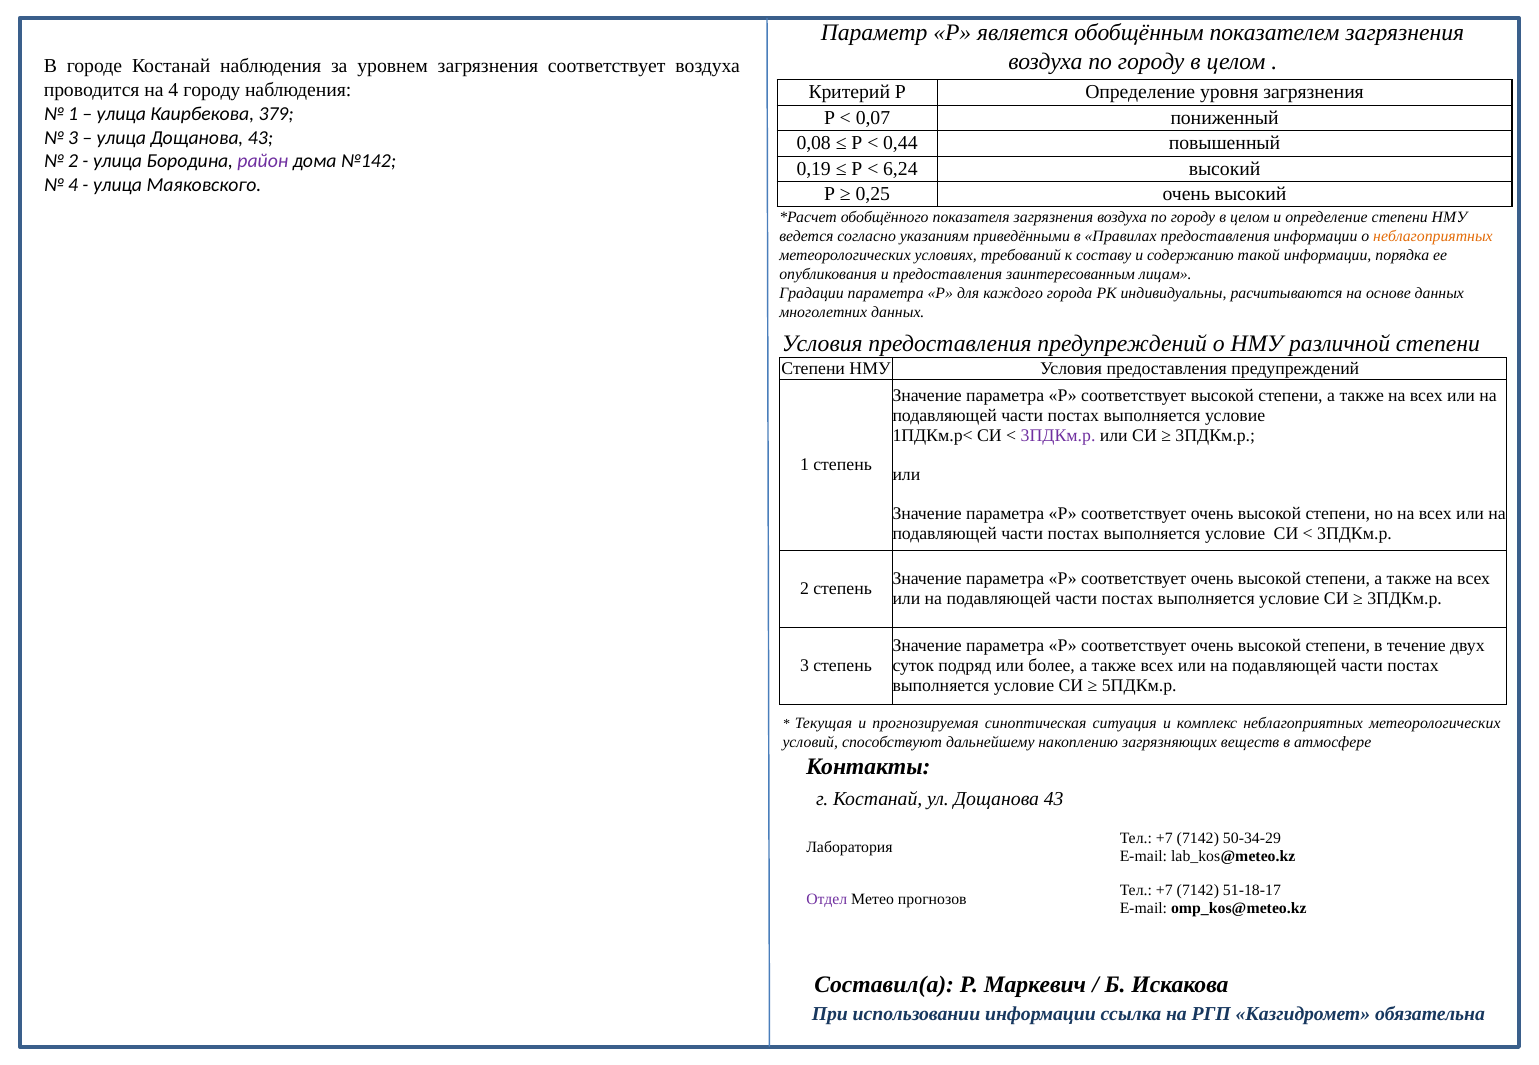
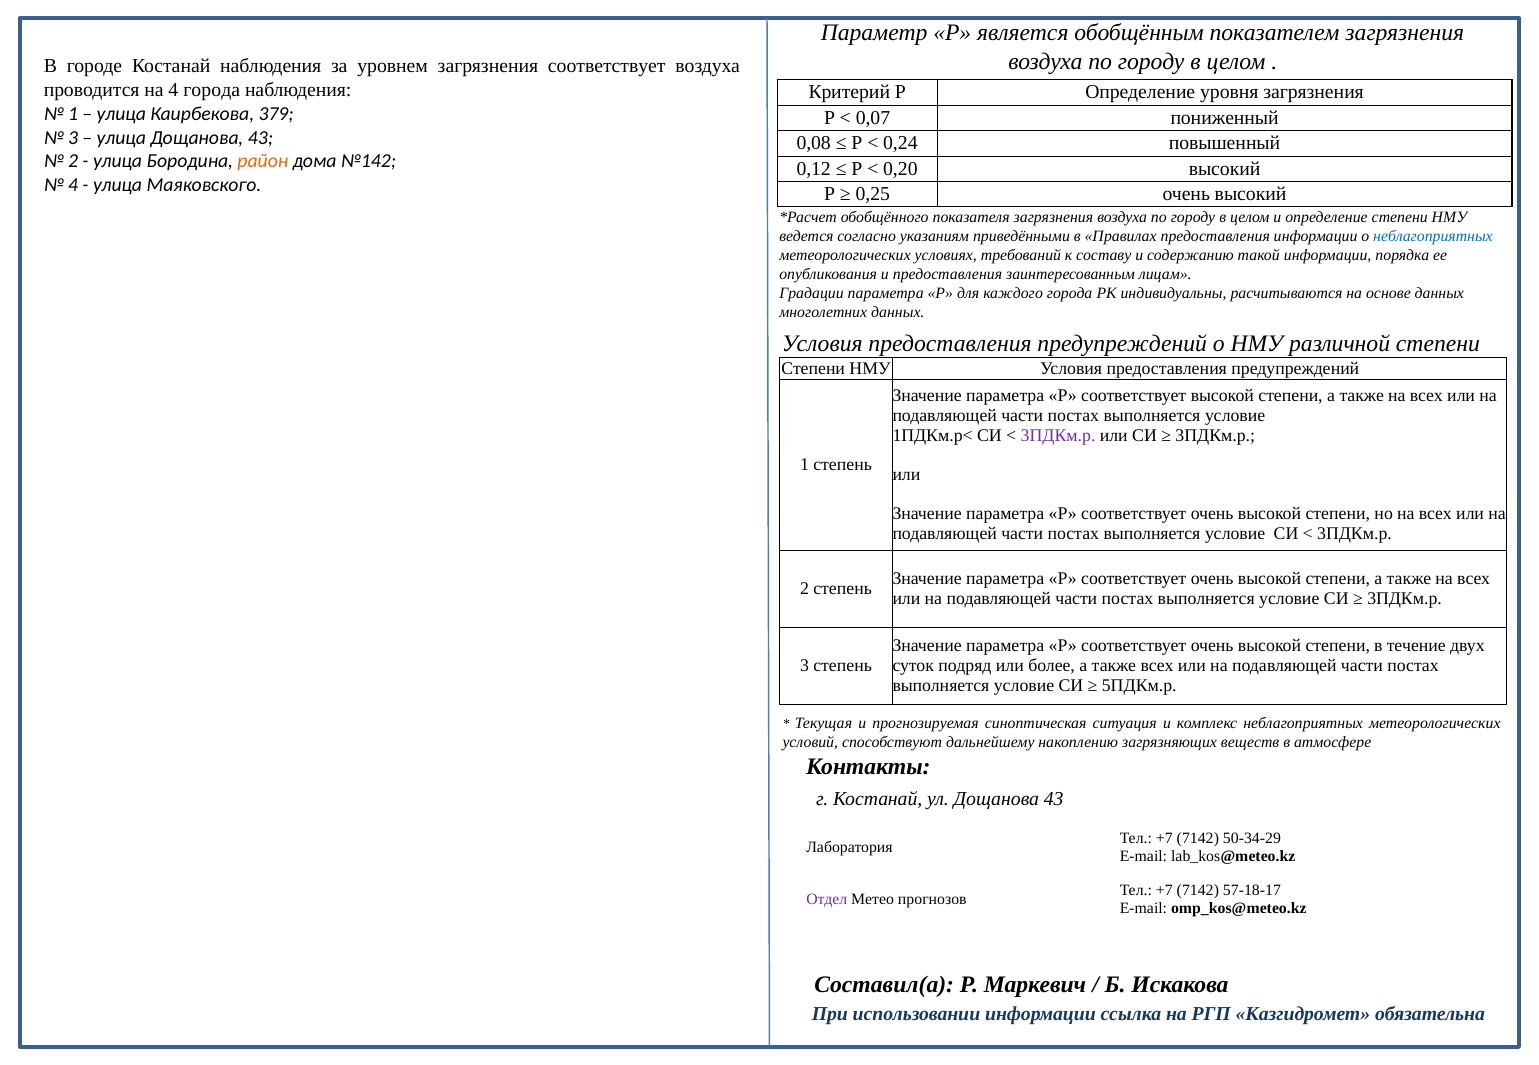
4 городу: городу -> города (212, 90)
0,44: 0,44 -> 0,24 (900, 143)
район colour: purple -> orange (263, 161)
0,19: 0,19 -> 0,12 (814, 169)
6,24: 6,24 -> 0,20 (900, 169)
неблагоприятных colour: orange -> blue (1433, 236)
51-18-17: 51-18-17 -> 57-18-17 (1252, 891)
